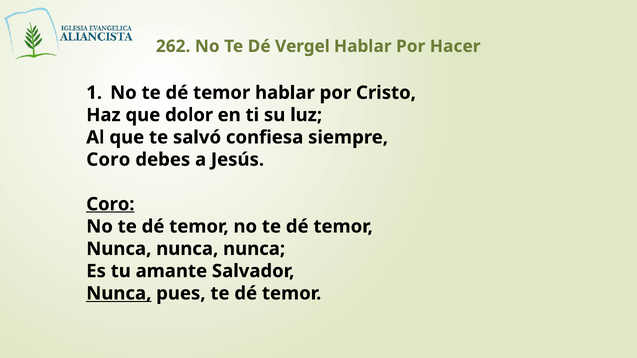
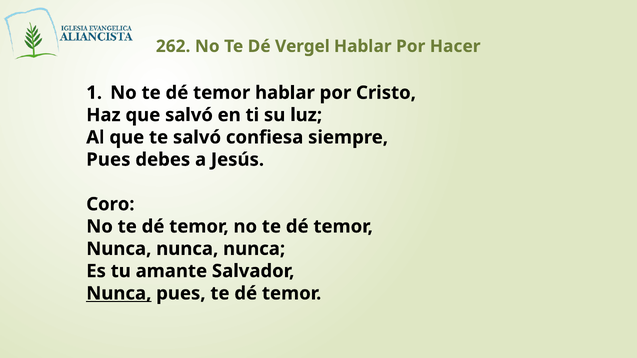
que dolor: dolor -> salvó (189, 115)
Coro: Coro -> Pues (108, 160)
Coro underline: present -> none (110, 204)
